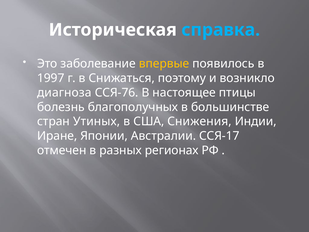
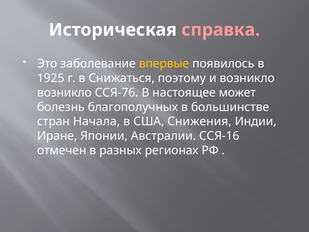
справка colour: light blue -> pink (221, 30)
1997: 1997 -> 1925 (51, 78)
диагноза: диагноза -> возникло (64, 93)
птицы: птицы -> может (237, 93)
Утиных: Утиных -> Начала (97, 121)
ССЯ-17: ССЯ-17 -> ССЯ-16 (219, 136)
